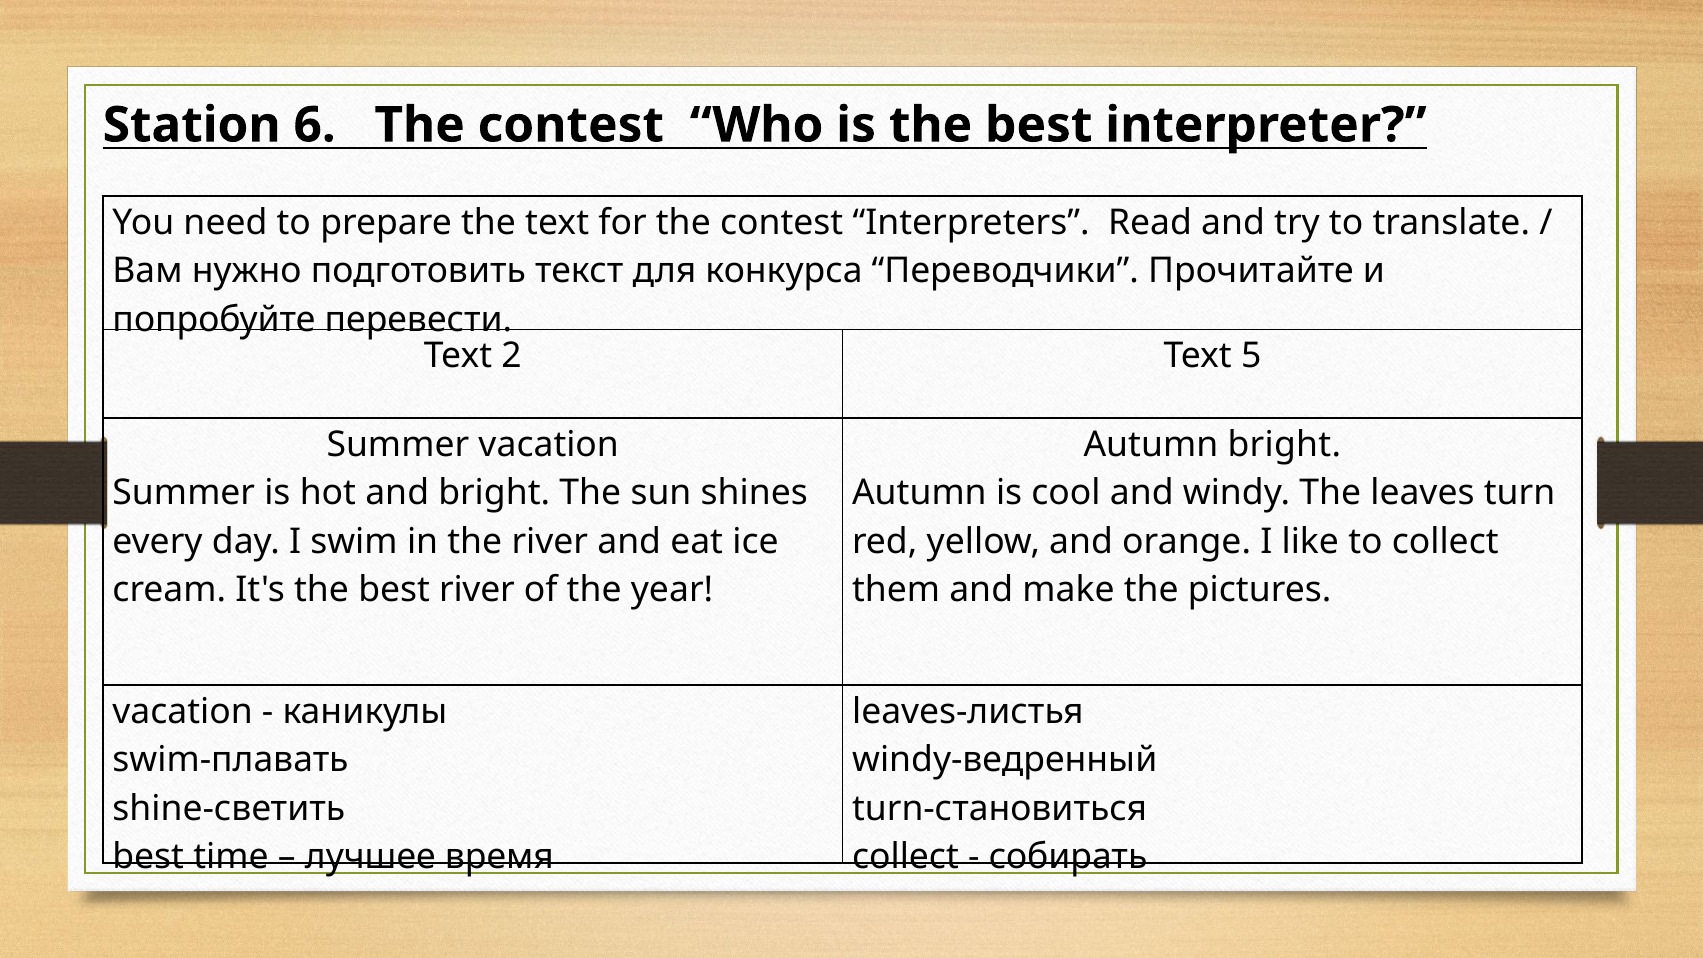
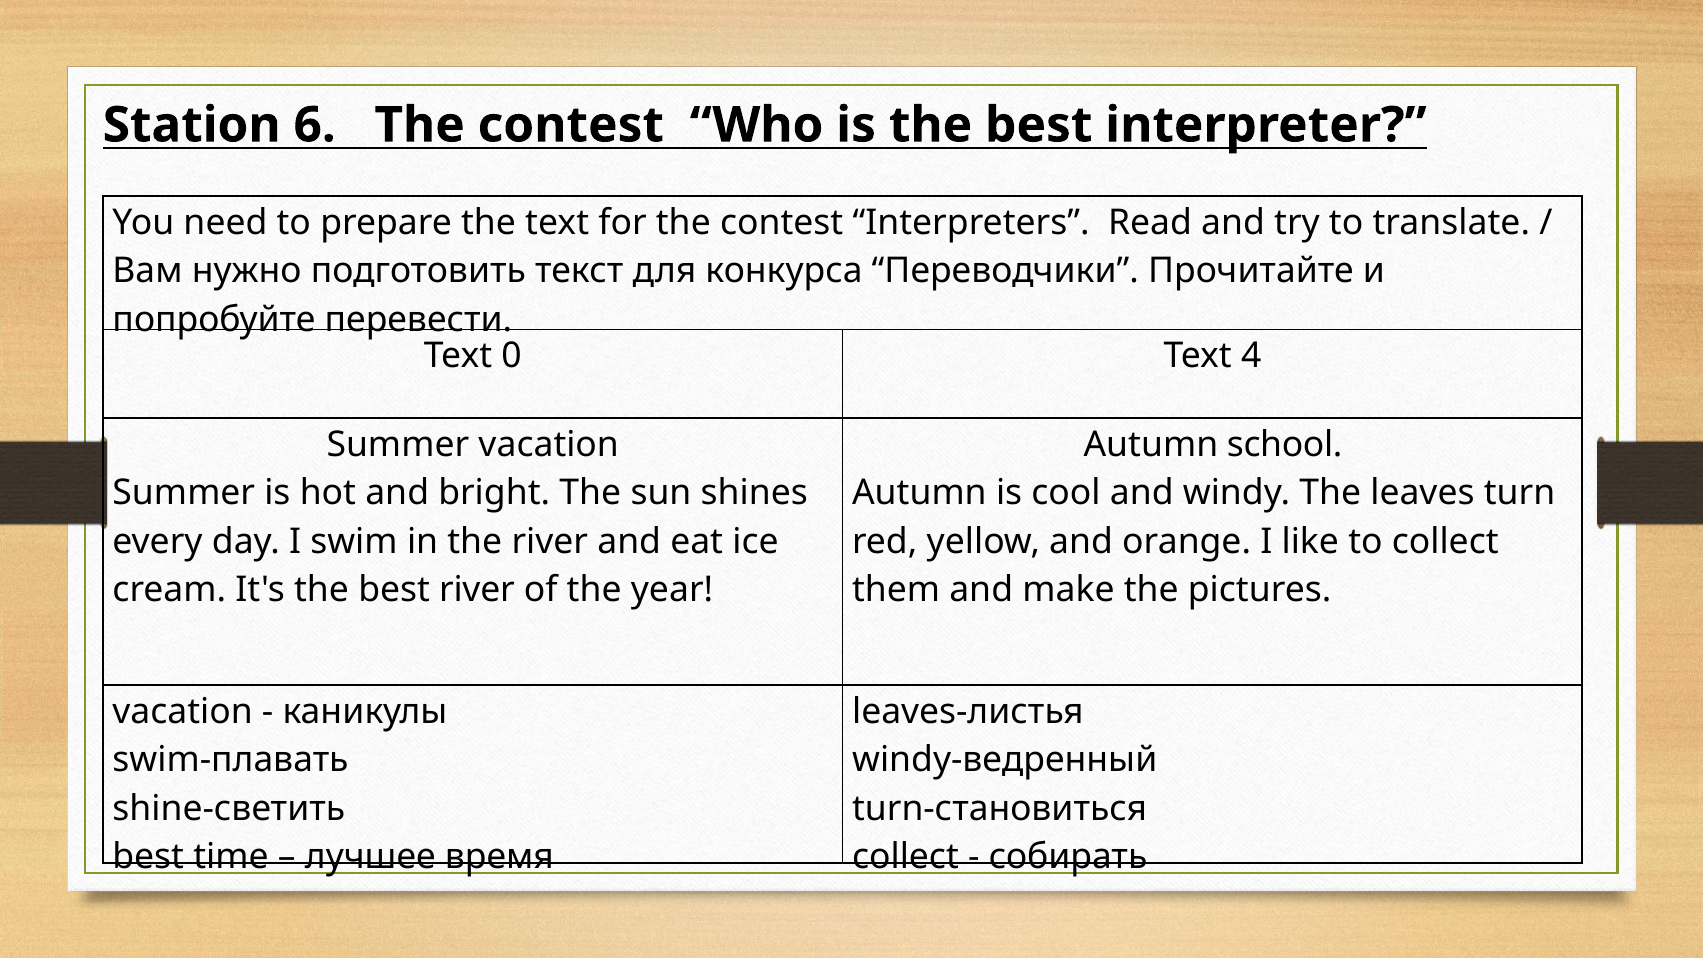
2: 2 -> 0 (512, 356)
5: 5 -> 4 (1251, 356)
Autumn bright: bright -> school (1285, 445)
